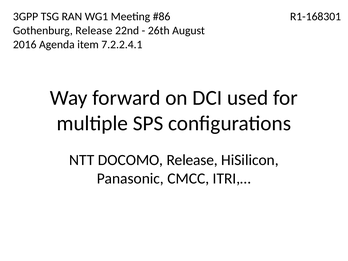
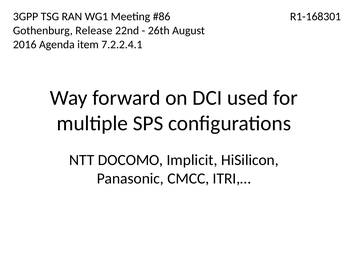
DOCOMO Release: Release -> Implicit (192, 160)
